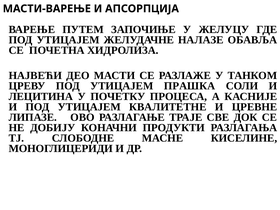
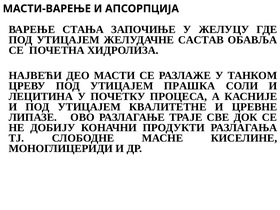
ПУТЕМ: ПУТЕМ -> СТАЊА (83, 29)
НАЛАЗЕ: НАЛАЗЕ -> САСТАВ (201, 40)
